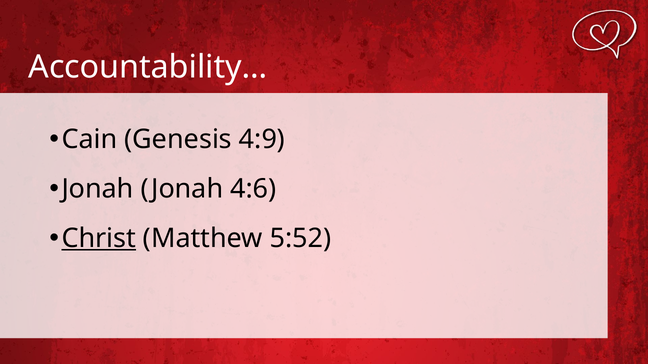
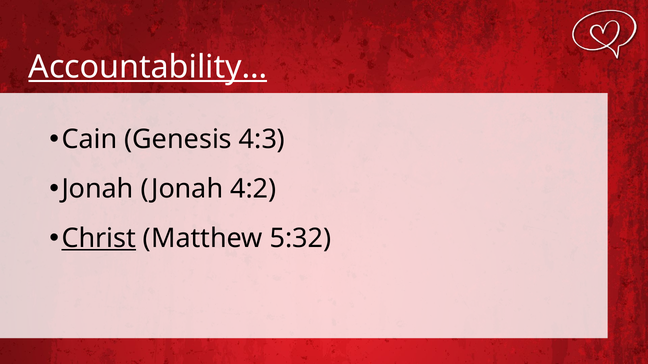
Accountability… underline: none -> present (148, 67)
4:9: 4:9 -> 4:3 (262, 140)
4:6: 4:6 -> 4:2 (253, 189)
5:52: 5:52 -> 5:32 (300, 238)
